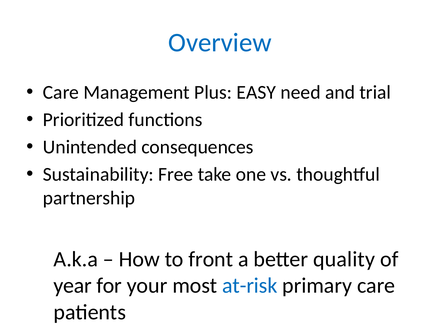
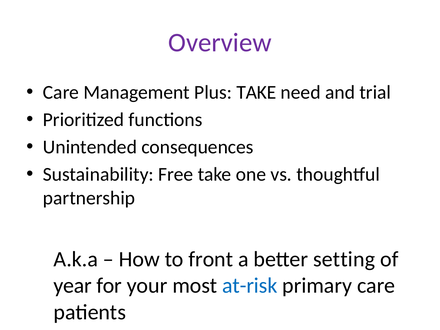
Overview colour: blue -> purple (220, 43)
Plus EASY: EASY -> TAKE (256, 92)
quality: quality -> setting (344, 259)
